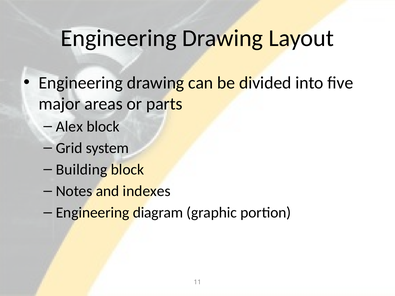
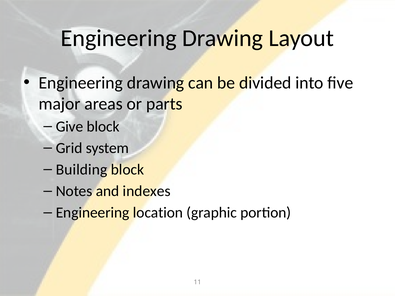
Alex: Alex -> Give (69, 127)
diagram: diagram -> location (158, 213)
